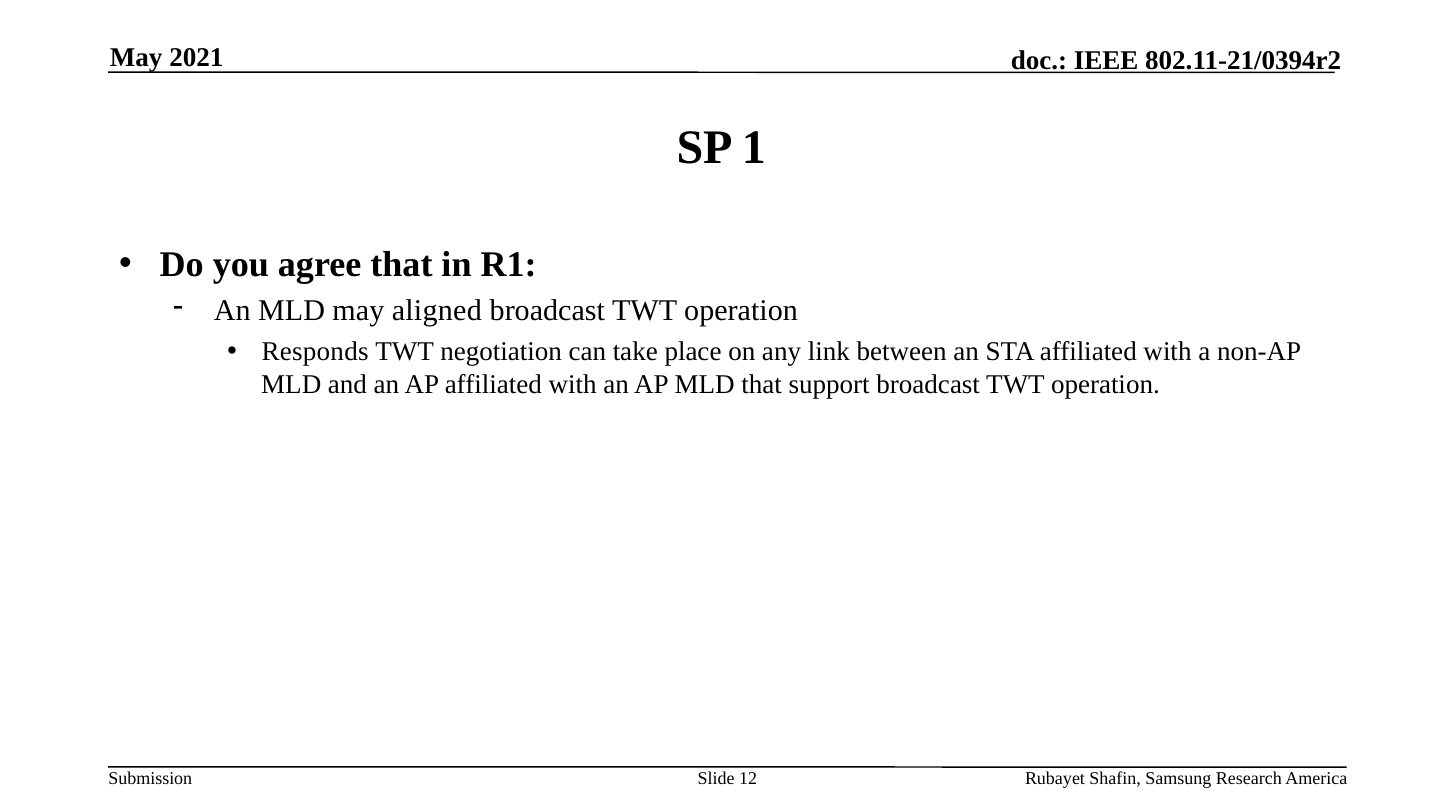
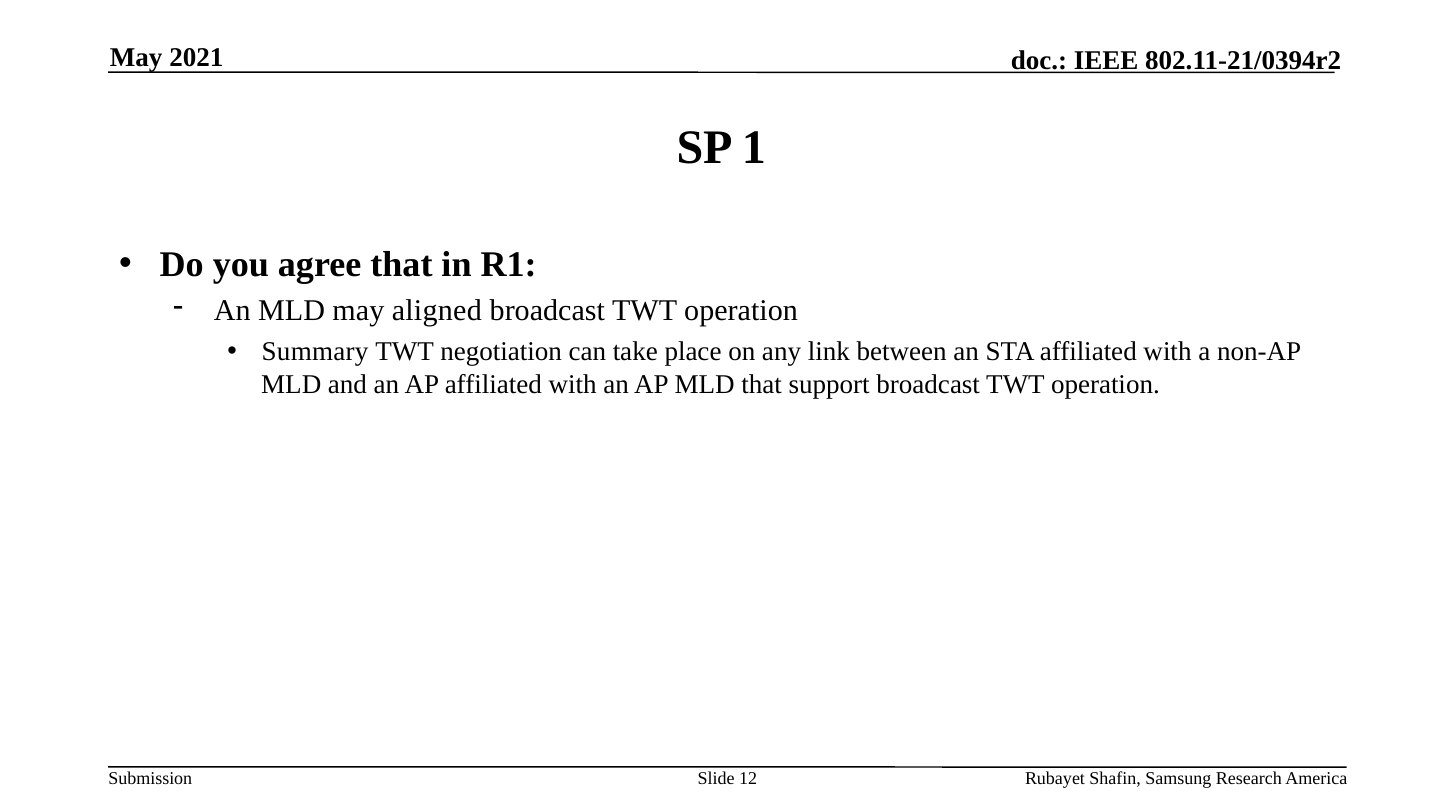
Responds: Responds -> Summary (315, 352)
